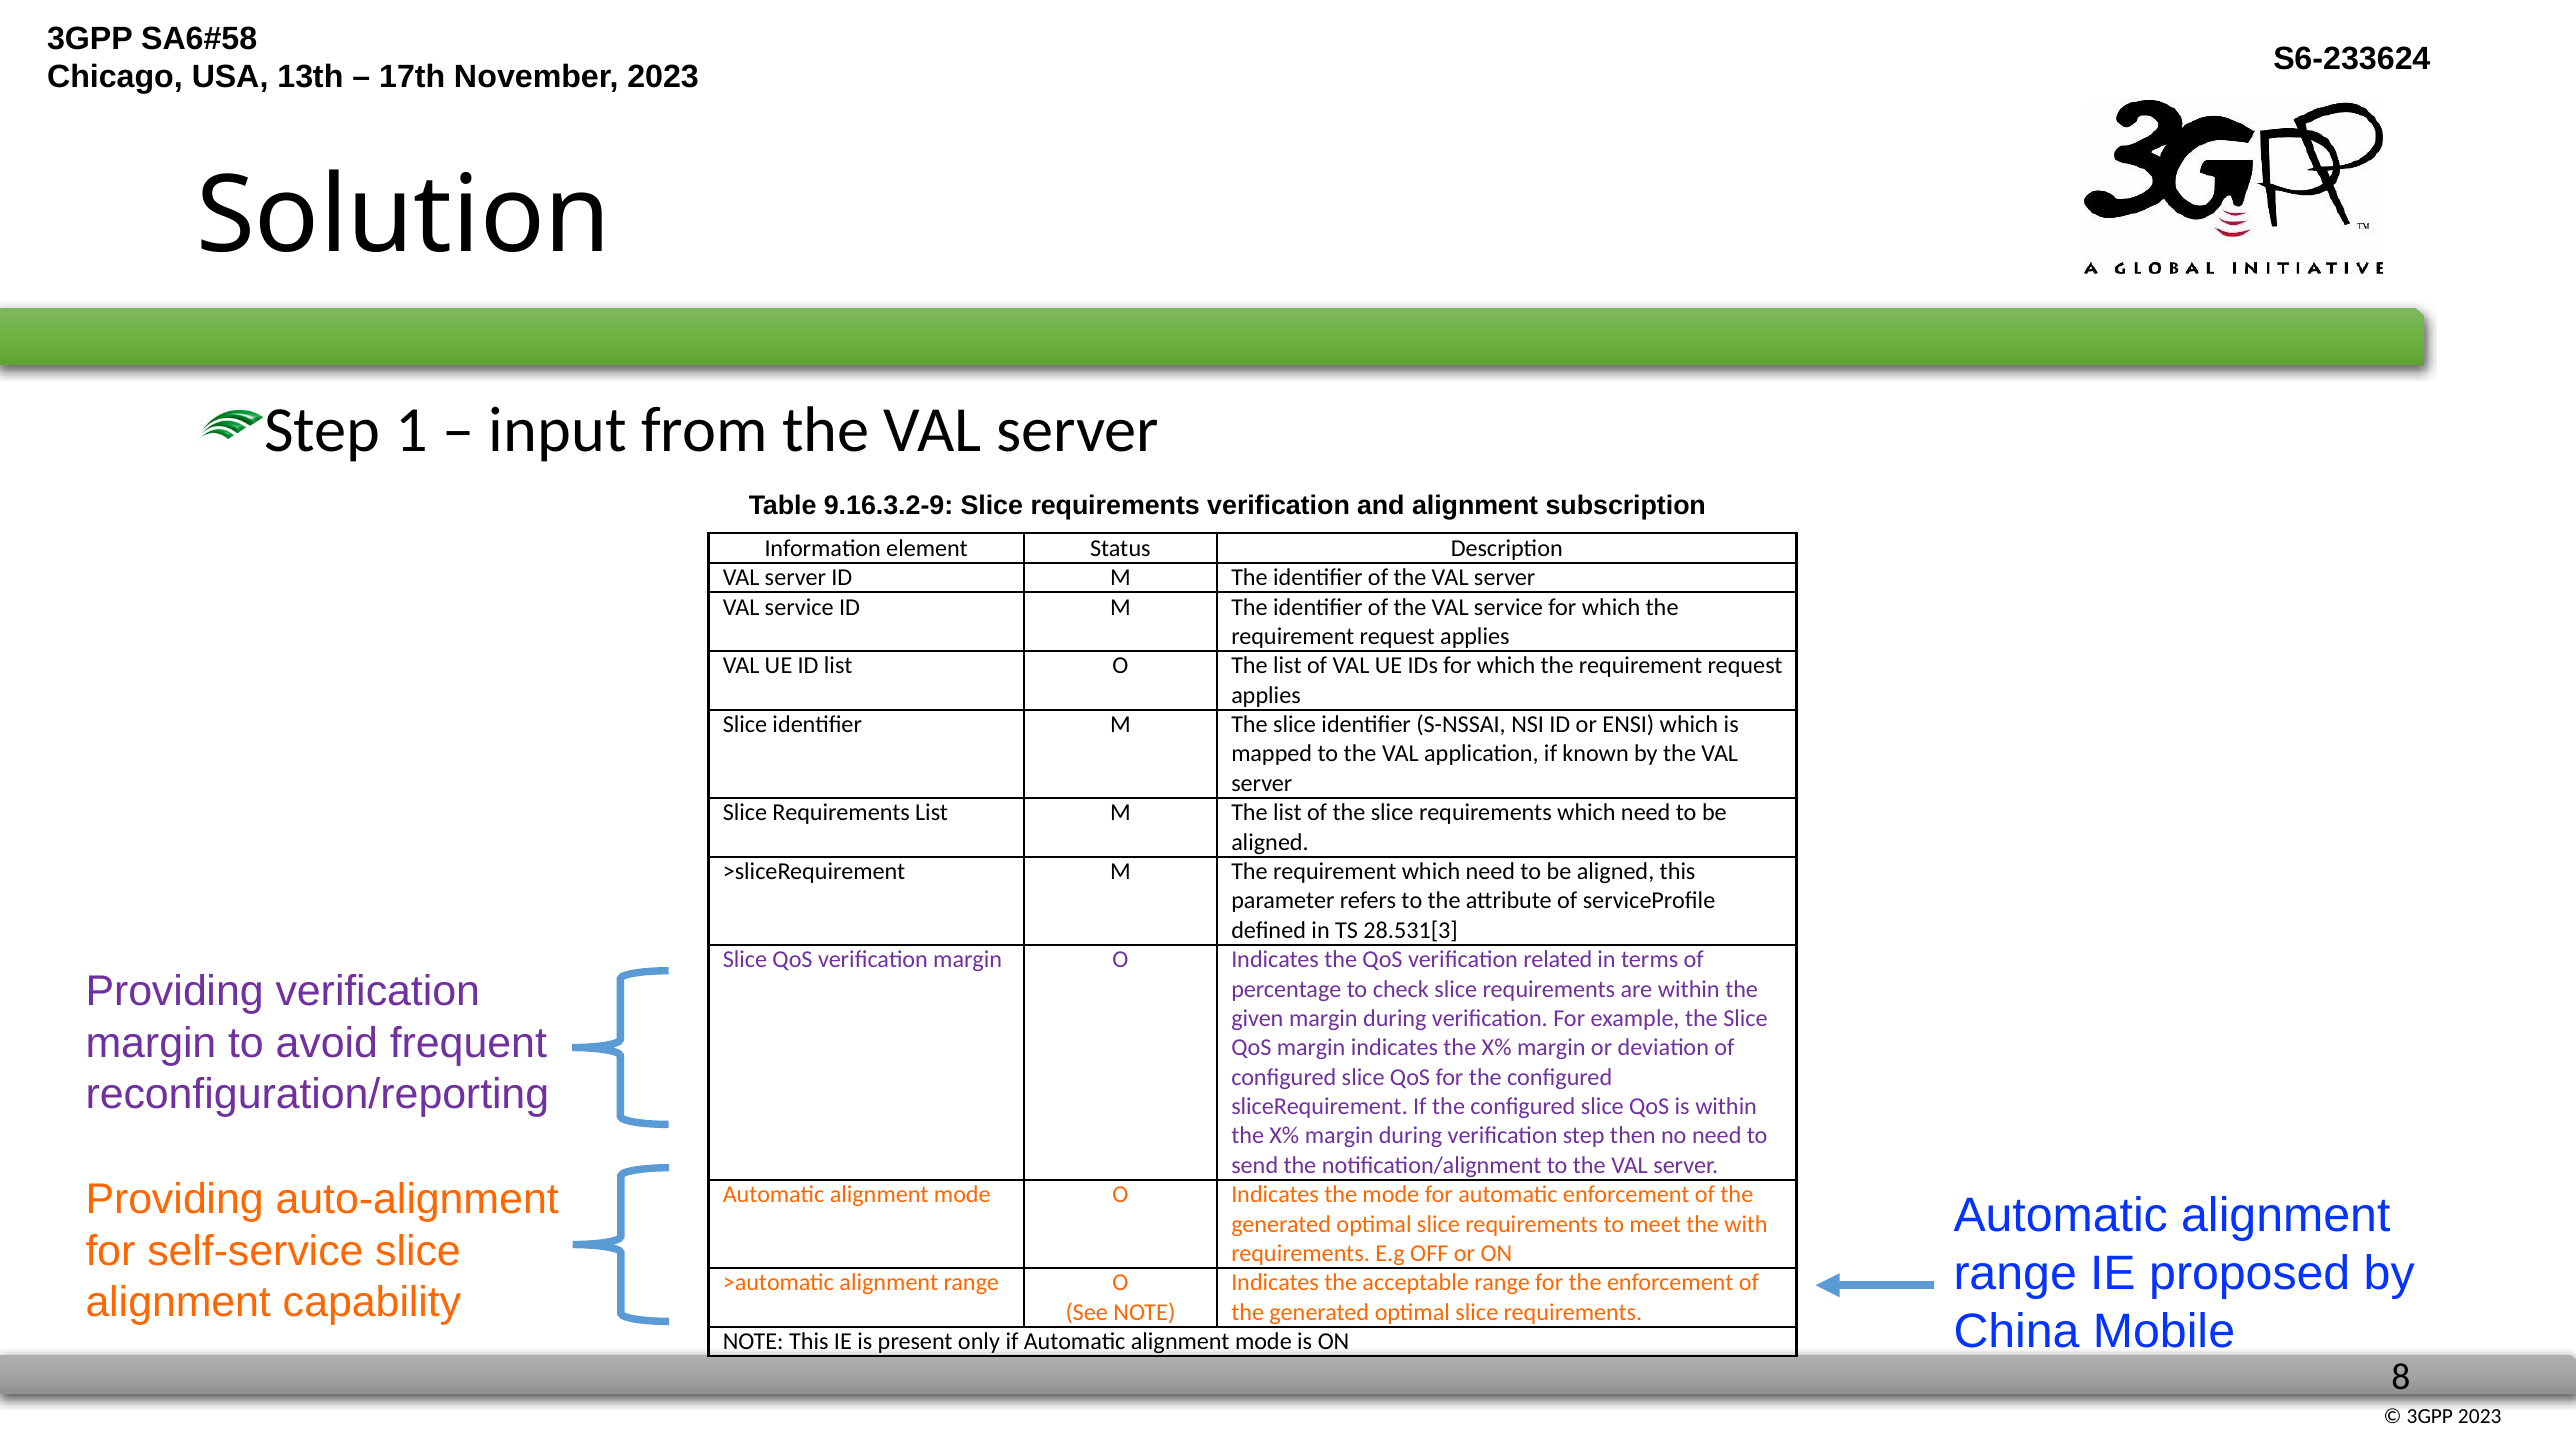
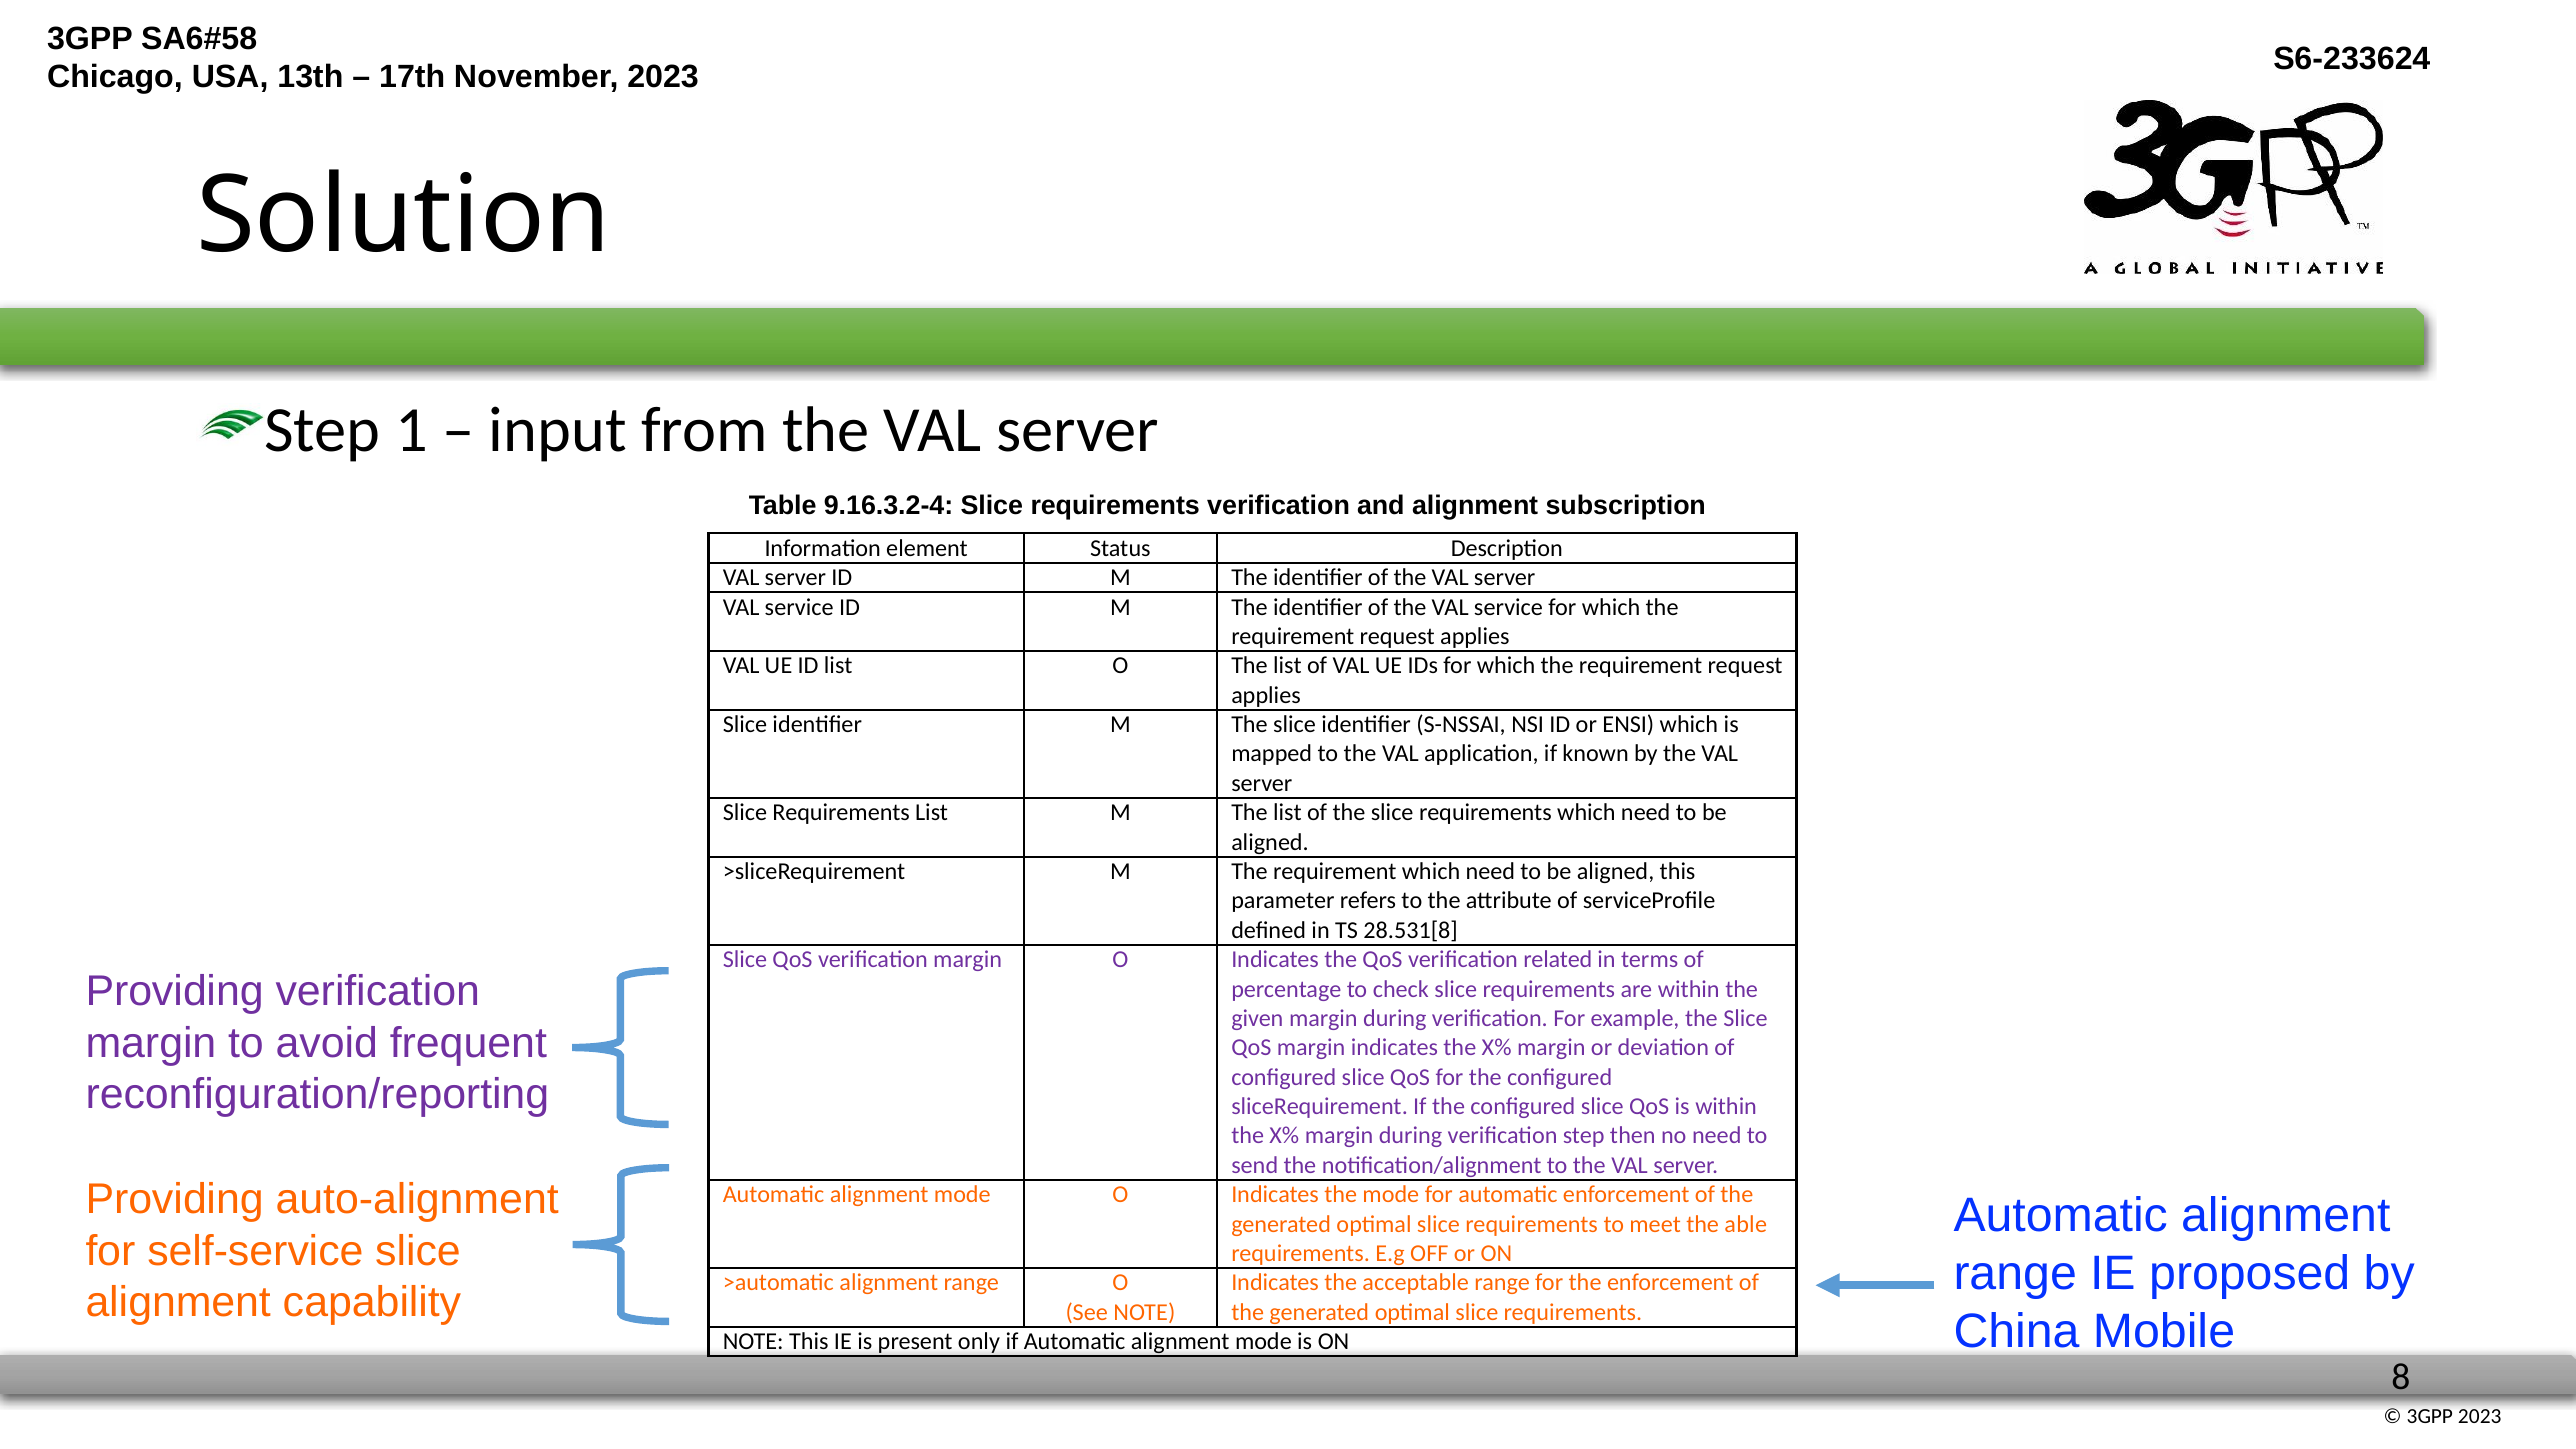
9.16.3.2-9: 9.16.3.2-9 -> 9.16.3.2-4 (889, 506)
28.531[3: 28.531[3 -> 28.531[8 (1411, 930)
with: with -> able (1746, 1224)
